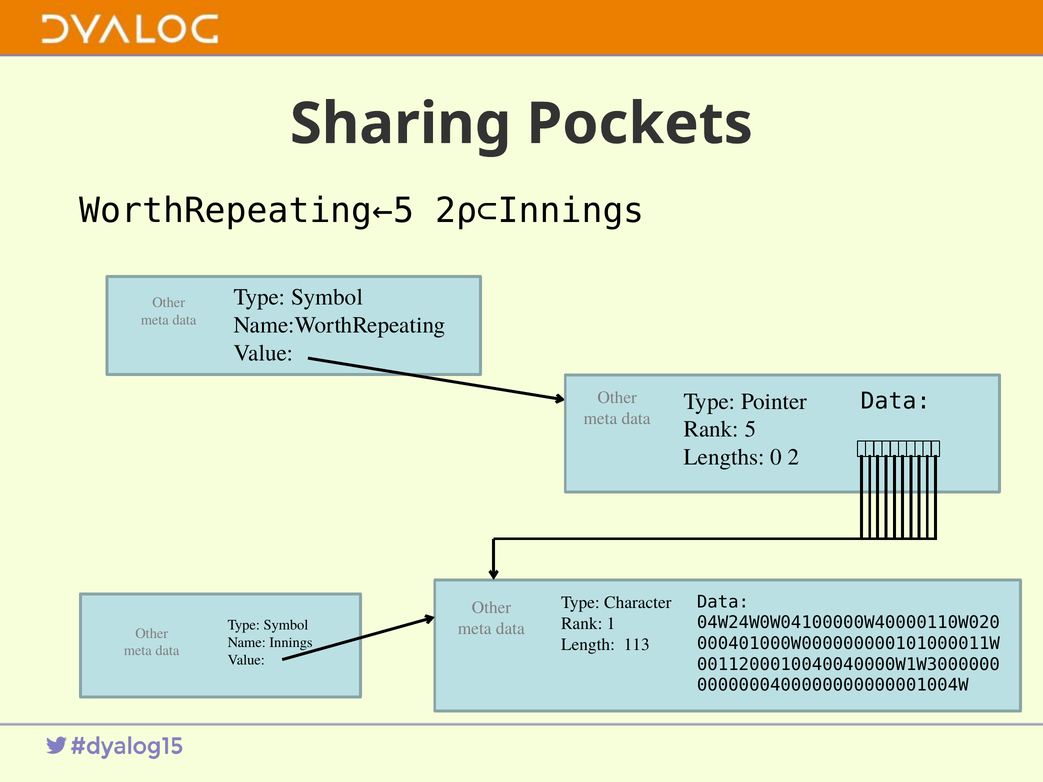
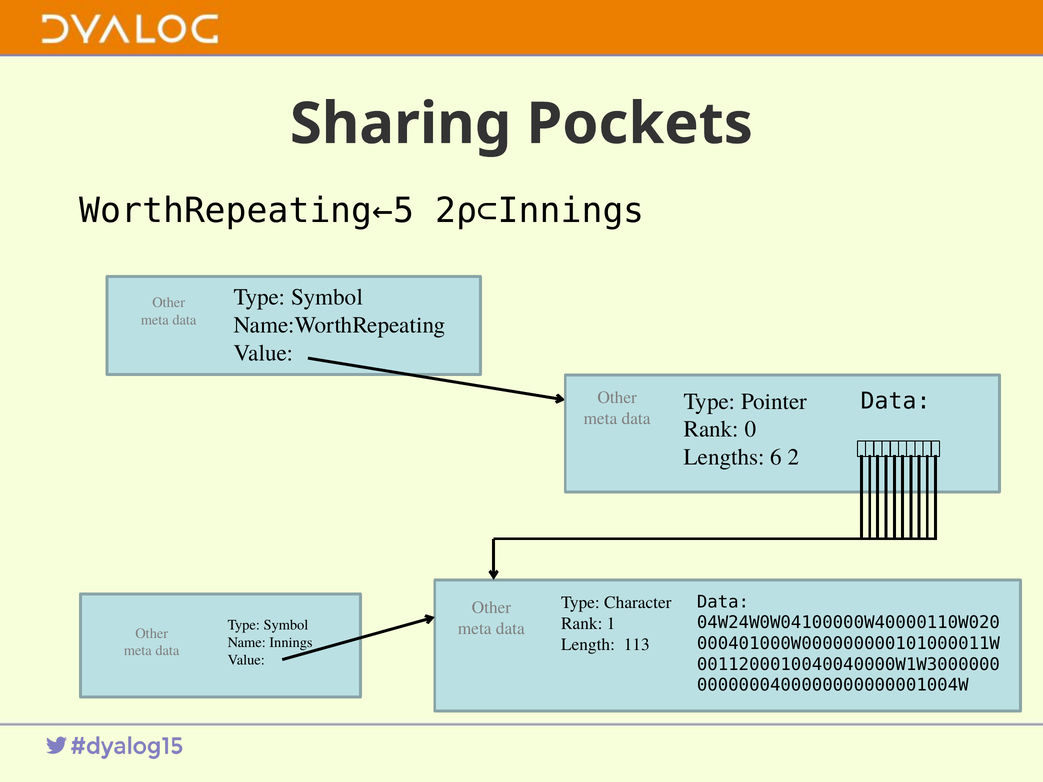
5: 5 -> 0 (750, 429)
0: 0 -> 6 (776, 457)
